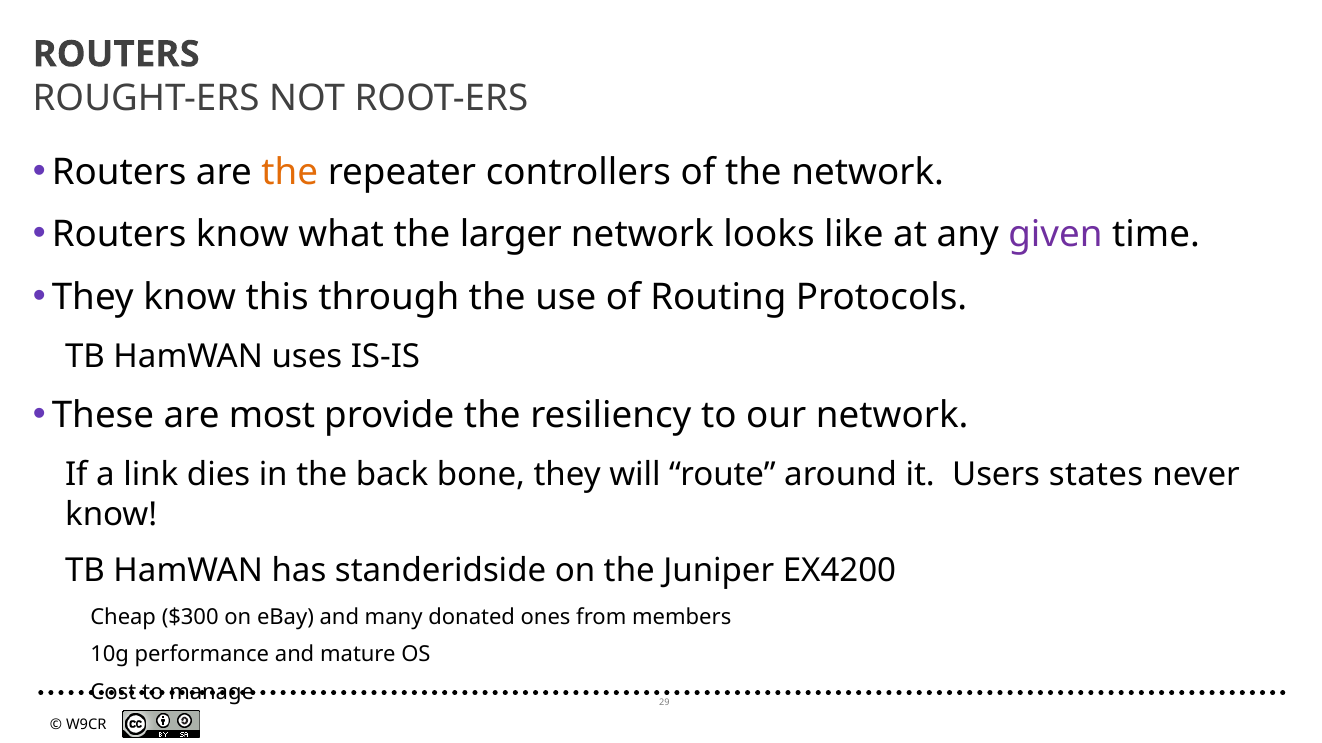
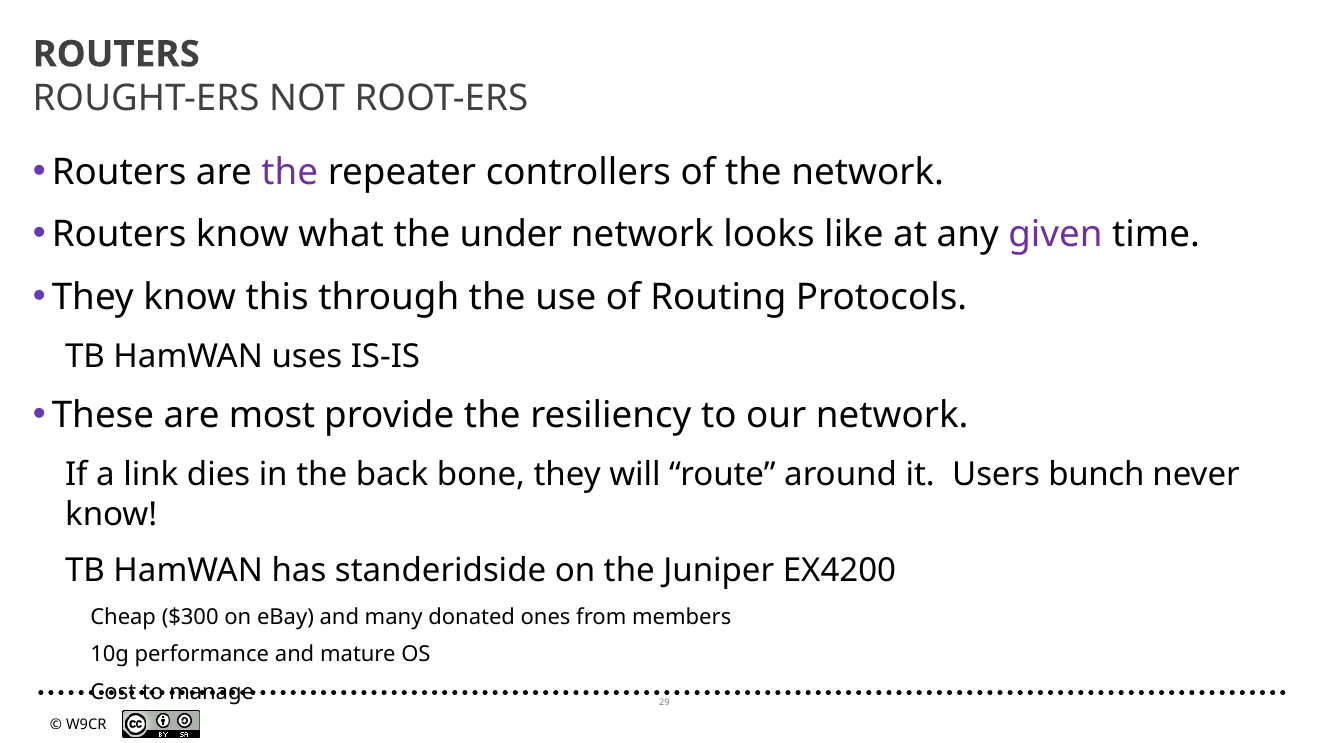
the colour: orange -> purple (290, 172)
larger: larger -> under (511, 235)
states: states -> bunch (1096, 475)
